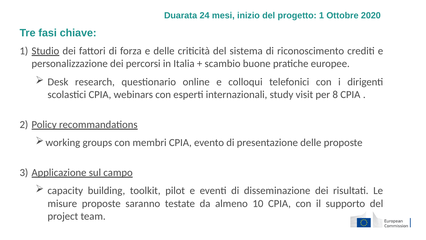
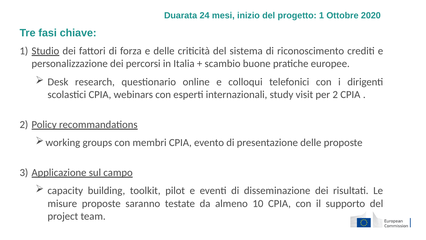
per 8: 8 -> 2 (335, 95)
